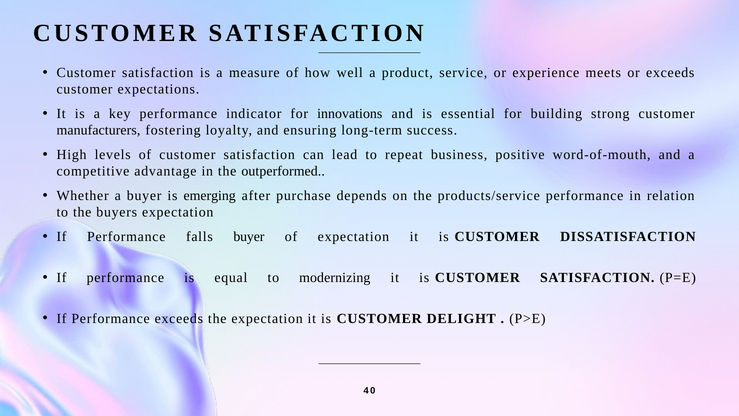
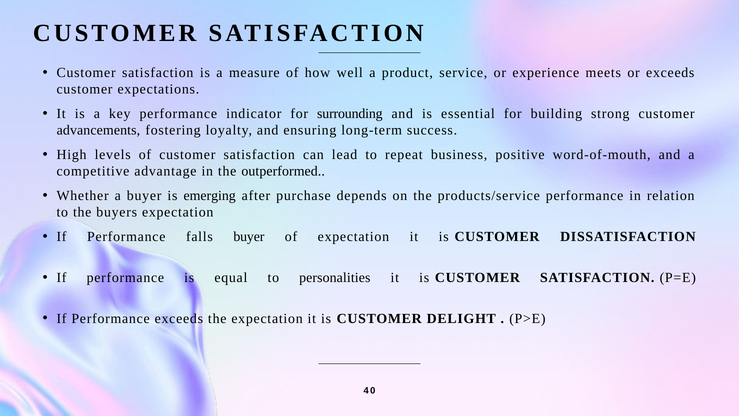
innovations: innovations -> surrounding (350, 114)
manufacturers: manufacturers -> advancements (98, 130)
modernizing: modernizing -> personalities (335, 277)
